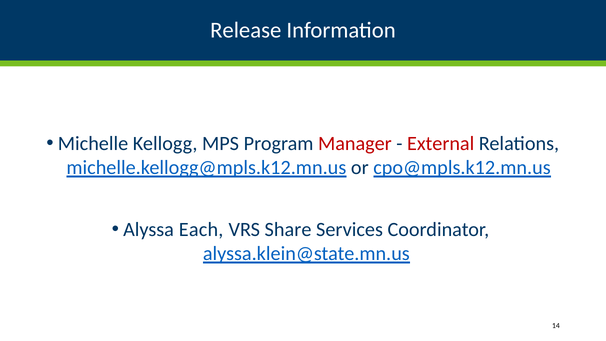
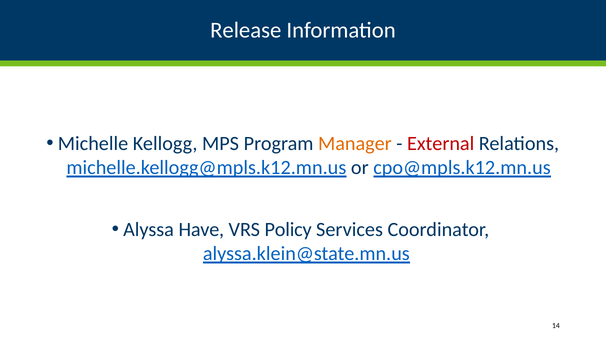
Manager colour: red -> orange (355, 143)
Each: Each -> Have (201, 229)
Share: Share -> Policy (288, 229)
